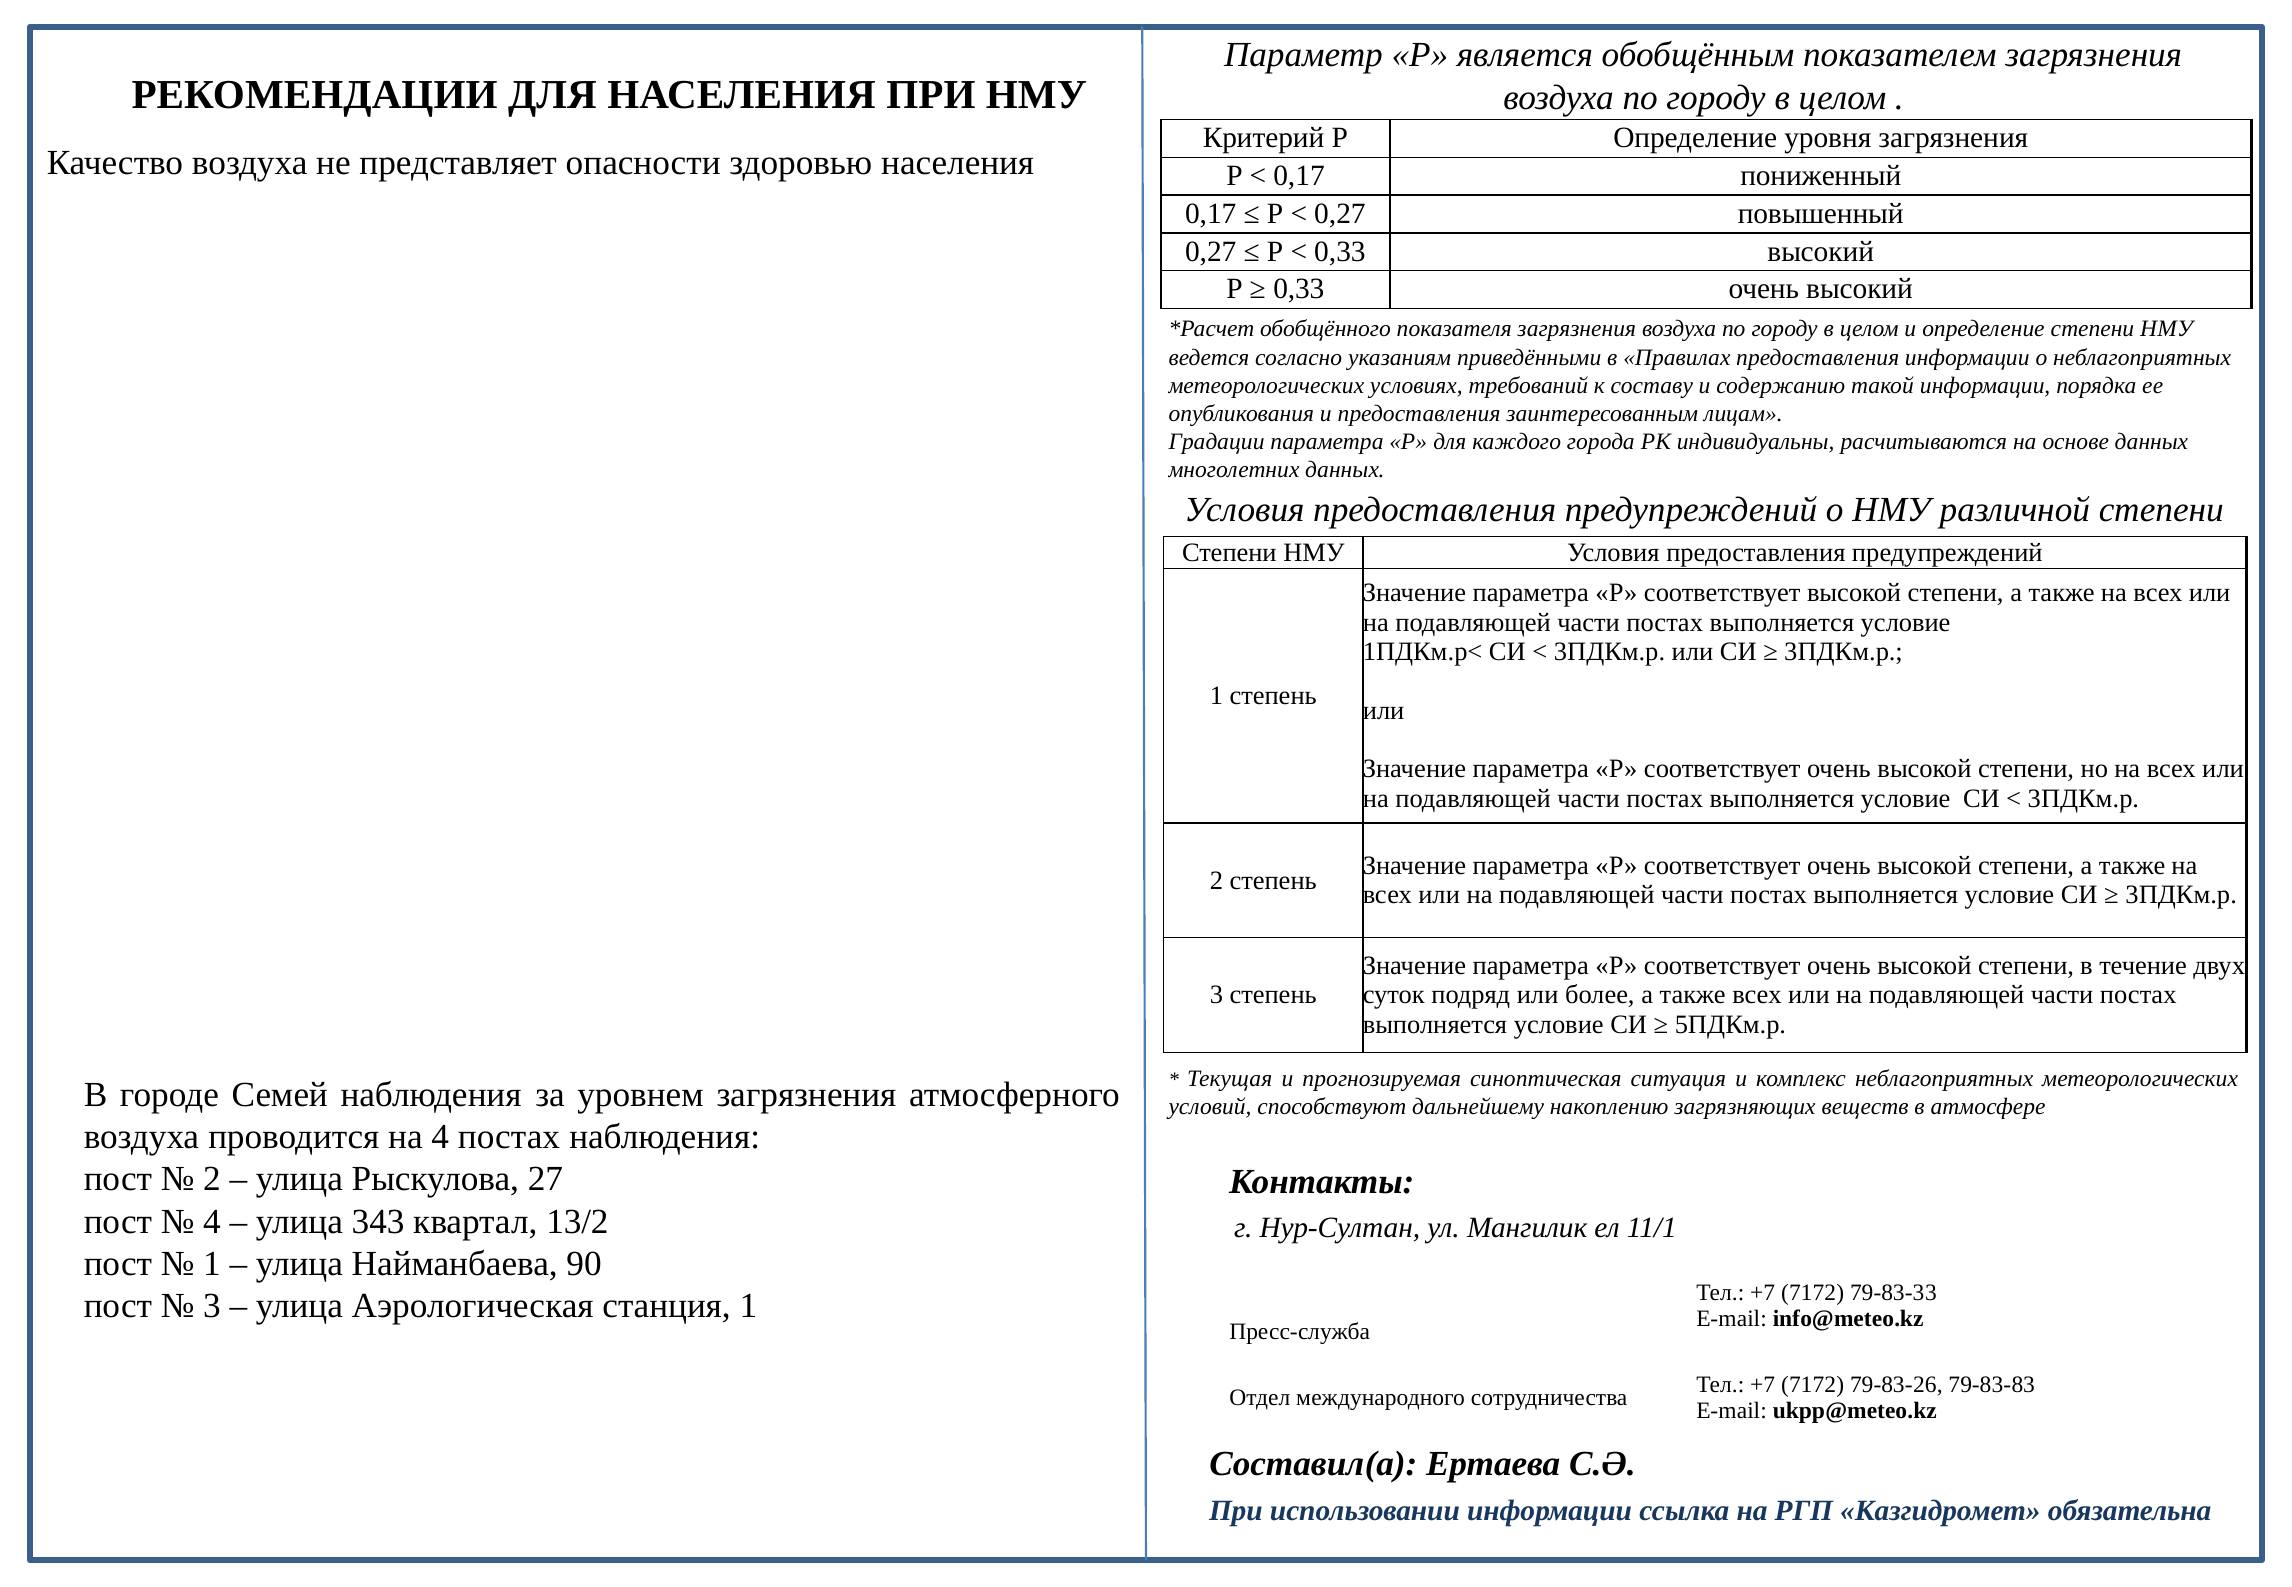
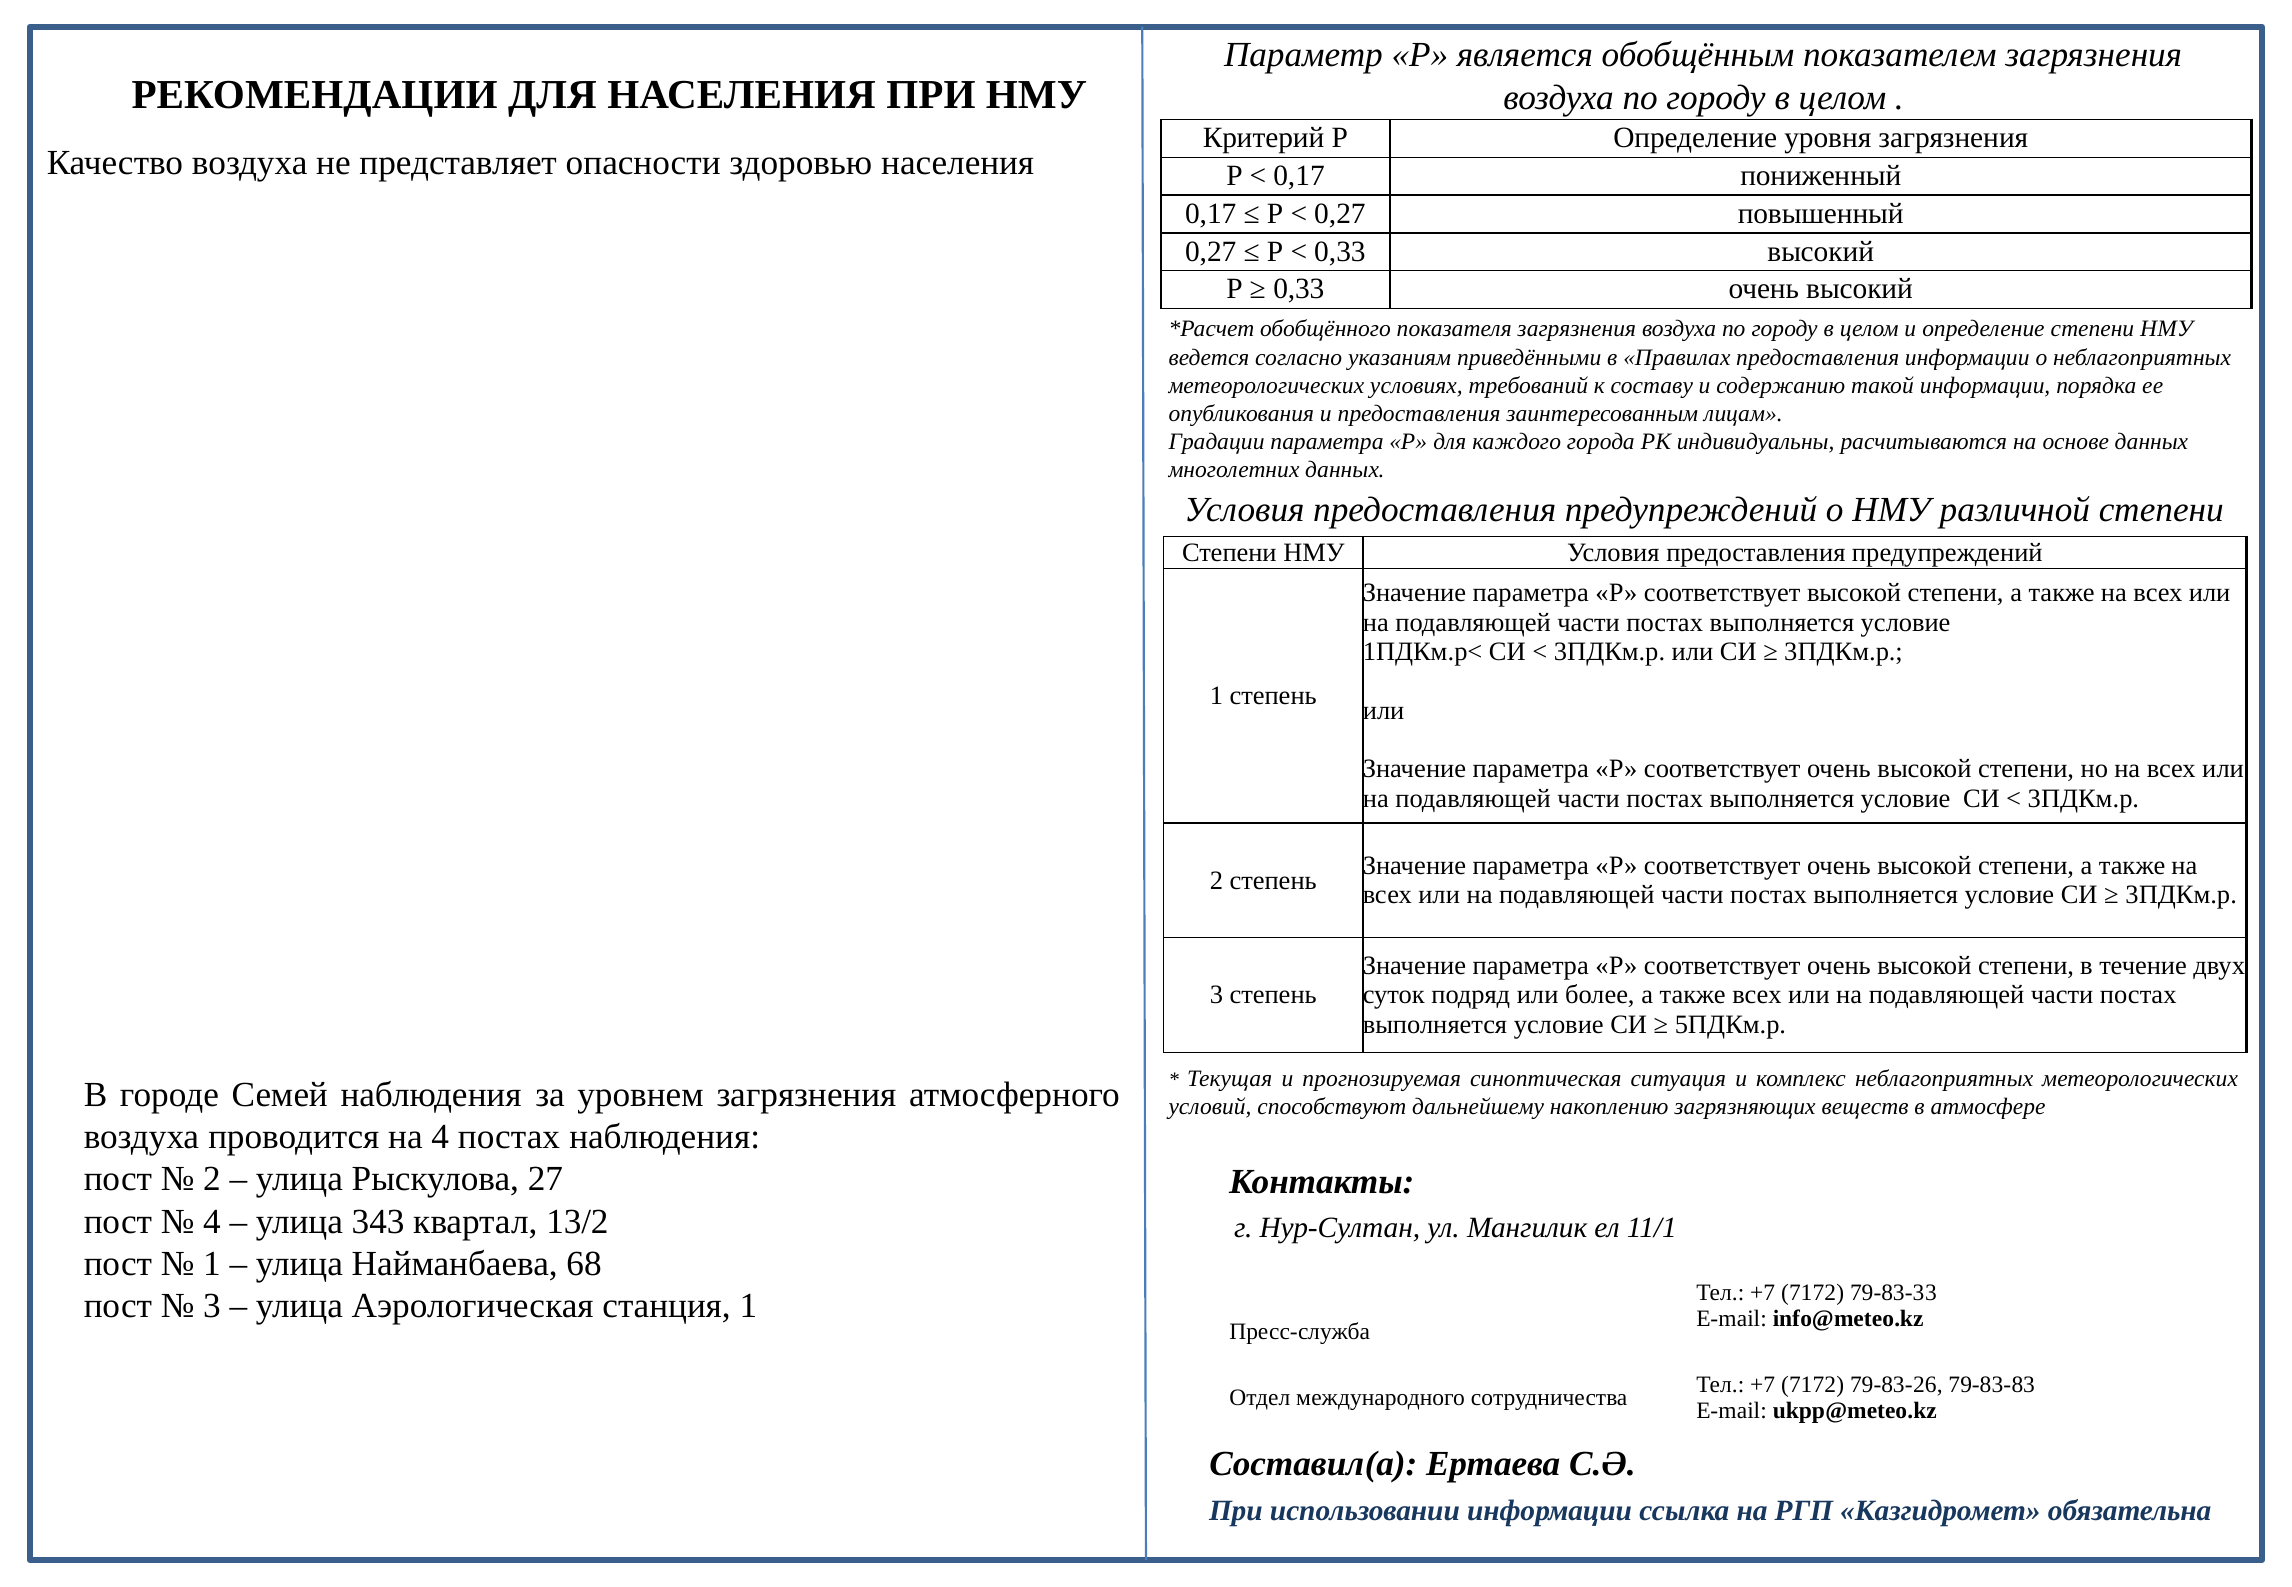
90: 90 -> 68 (584, 1264)
